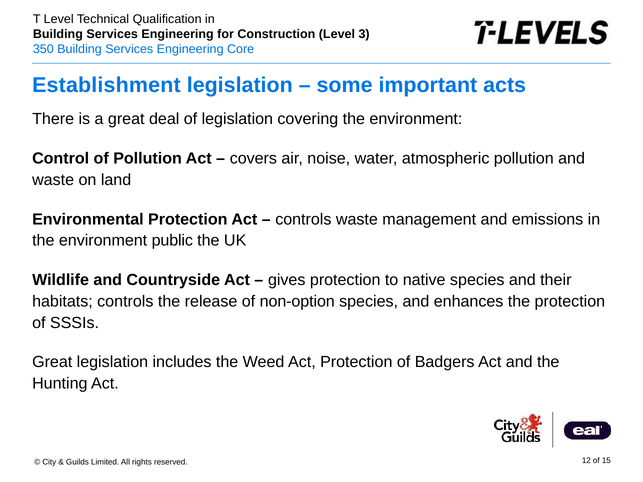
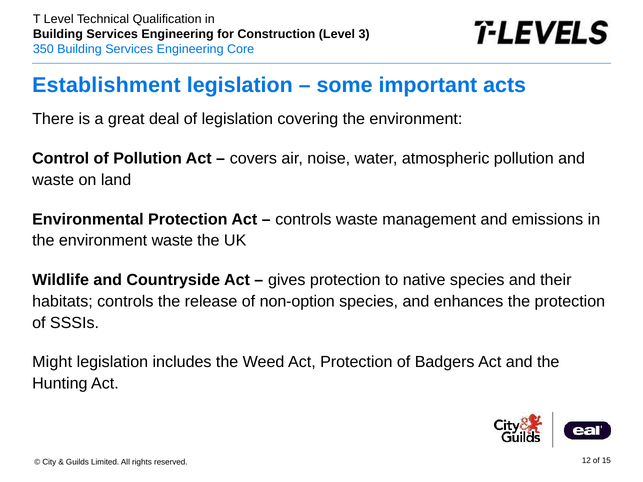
environment public: public -> waste (172, 241)
Great: Great -> Might (52, 362)
